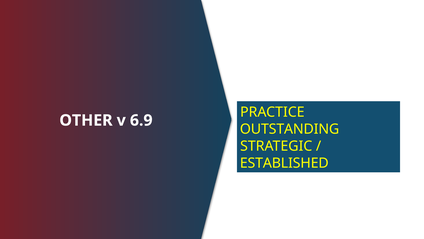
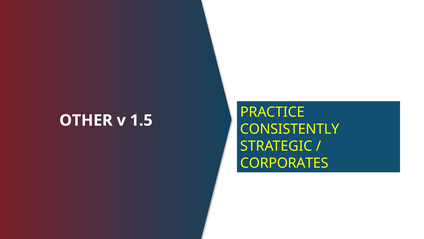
6.9: 6.9 -> 1.5 (141, 120)
OUTSTANDING: OUTSTANDING -> CONSISTENTLY (290, 129)
ESTABLISHED: ESTABLISHED -> CORPORATES (284, 163)
